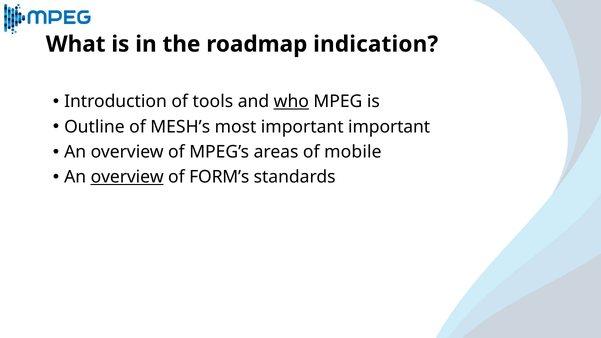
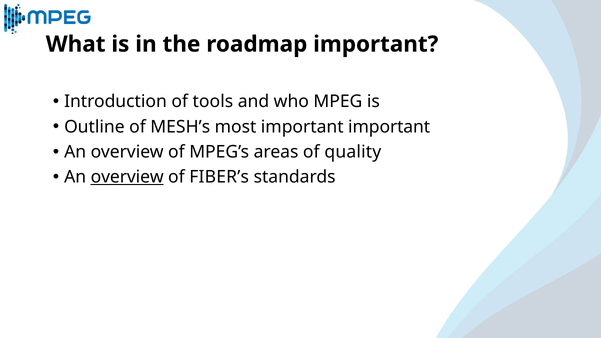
roadmap indication: indication -> important (376, 44)
who underline: present -> none (291, 102)
mobile: mobile -> quality (353, 152)
FORM’s: FORM’s -> FIBER’s (219, 177)
